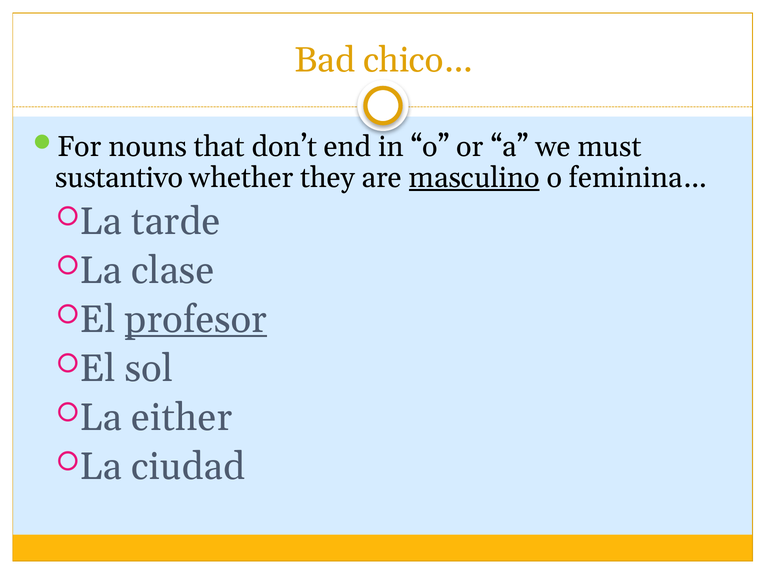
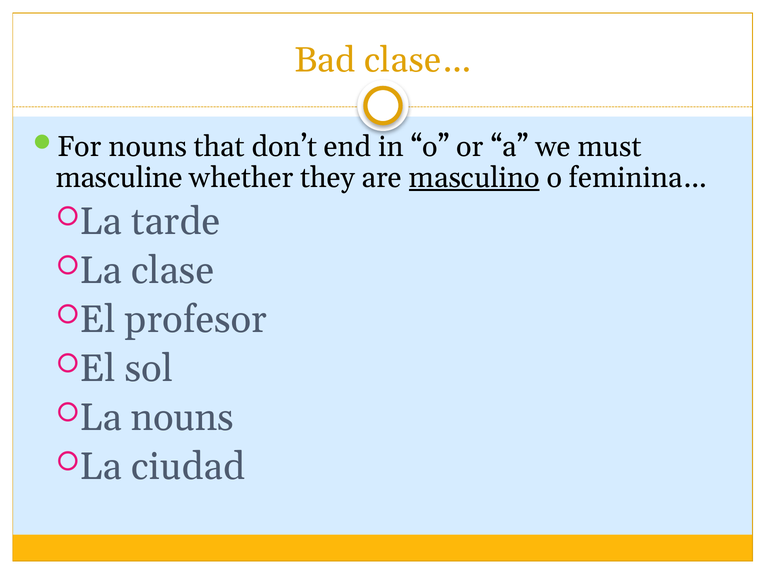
chico…: chico… -> clase… (417, 60)
sustantivo: sustantivo -> masculine (119, 178)
profesor underline: present -> none (196, 320)
La either: either -> nouns (182, 418)
